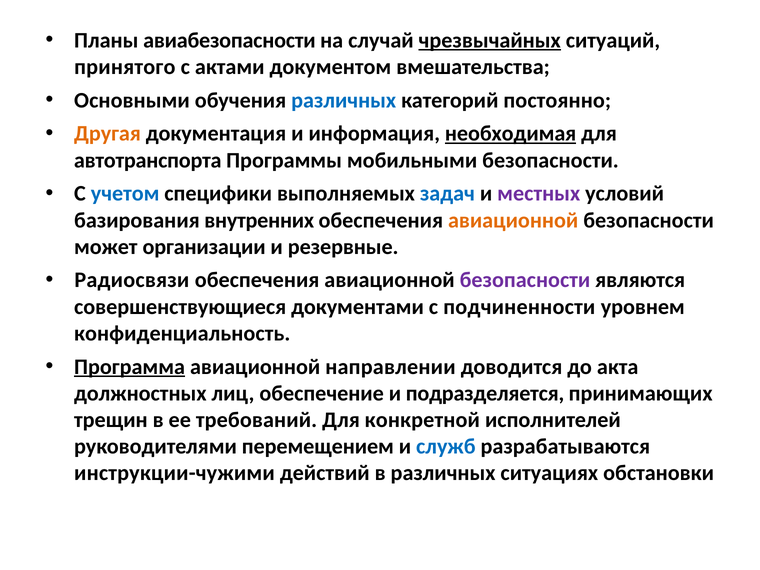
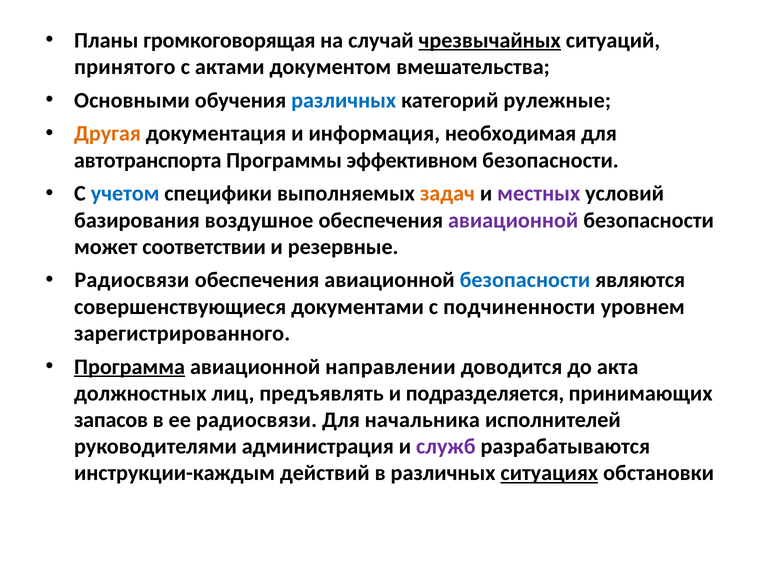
авиабезопасности: авиабезопасности -> громкоговорящая (229, 40)
постоянно: постоянно -> рулежные (557, 100)
необходимая underline: present -> none (511, 134)
мобильными: мобильными -> эффективном (412, 160)
задач colour: blue -> orange (447, 194)
внутренних: внутренних -> воздушное (259, 220)
авиационной colour: orange -> purple (513, 220)
организации: организации -> соответствии (204, 247)
безопасности colour: purple -> blue (525, 280)
конфиденциальность: конфиденциальность -> зарегистрированного (182, 333)
обеспечение: обеспечение -> предъявлять (322, 393)
трещин: трещин -> запасов (111, 420)
ее требований: требований -> радиосвязи (257, 420)
конкретной: конкретной -> начальника (422, 420)
перемещением: перемещением -> администрация (318, 447)
служб colour: blue -> purple (446, 447)
инструкции-чужими: инструкции-чужими -> инструкции-каждым (175, 473)
ситуациях underline: none -> present (549, 473)
